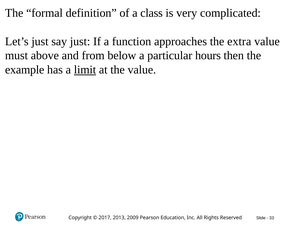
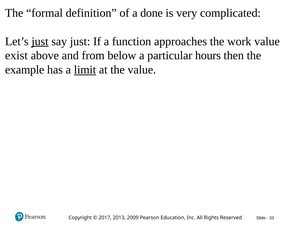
class: class -> done (152, 13)
just underline: none -> present (40, 41)
extra: extra -> work (239, 41)
must: must -> exist (16, 55)
